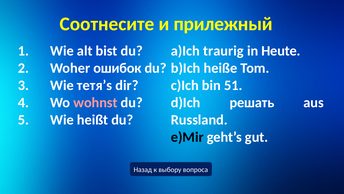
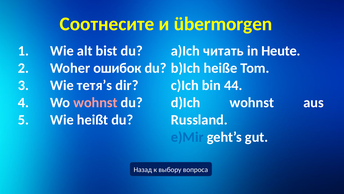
прилежный: прилежный -> übermorgen (223, 24)
traurig: traurig -> читать (223, 51)
51: 51 -> 44 (233, 85)
d)Ich решать: решать -> wohnst (252, 102)
e)Mir colour: black -> blue (187, 137)
